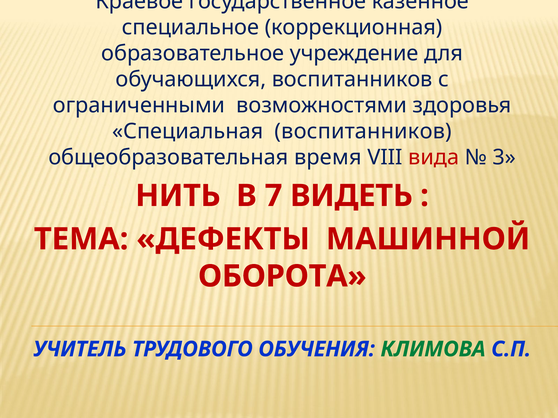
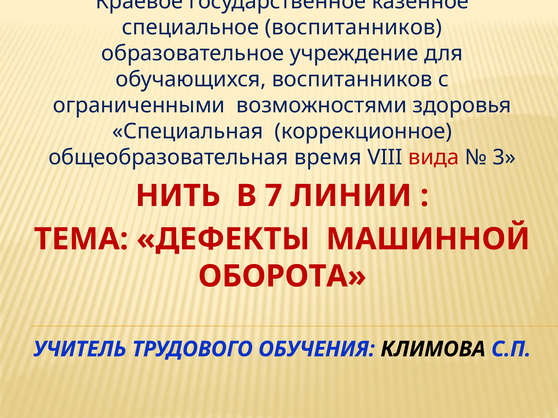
специальное коррекционная: коррекционная -> воспитанников (353, 27)
Специальная воспитанников: воспитанников -> коррекционное (363, 131)
ВИДЕТЬ: ВИДЕТЬ -> ЛИНИИ (351, 196)
КЛИМОВА colour: green -> black (433, 350)
